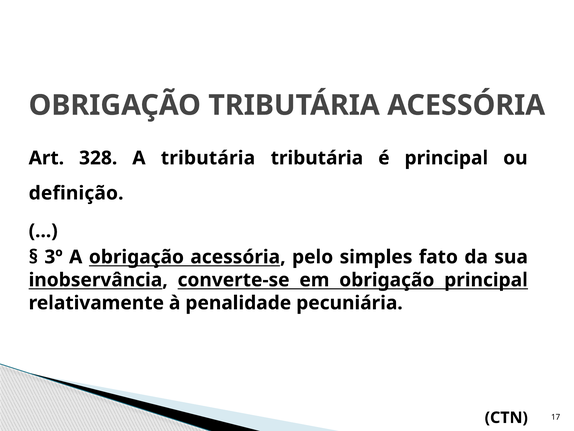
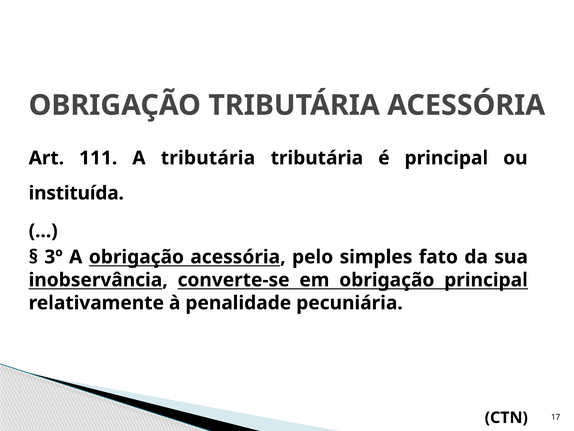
328: 328 -> 111 (98, 158)
definição: definição -> instituída (76, 193)
